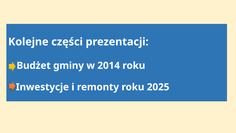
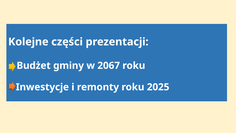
2014: 2014 -> 2067 (109, 65)
